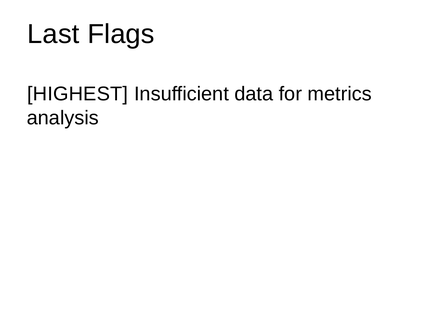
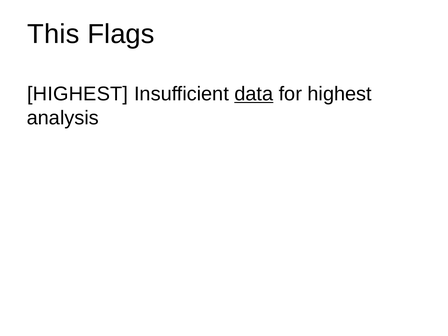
Last: Last -> This (53, 34)
data underline: none -> present (254, 94)
for metrics: metrics -> highest (340, 94)
